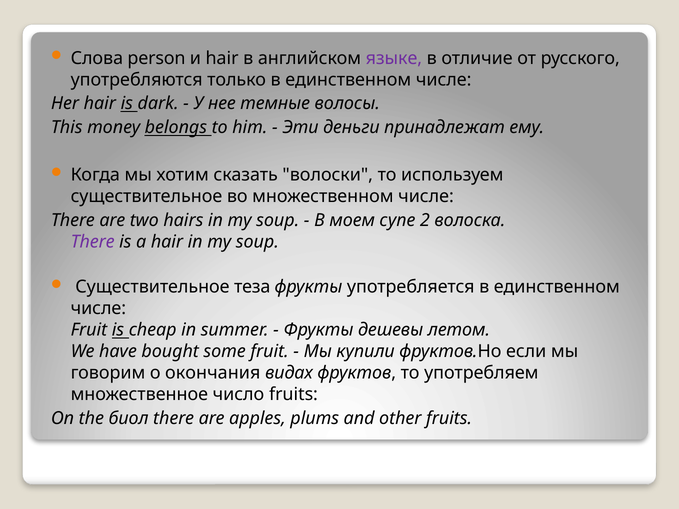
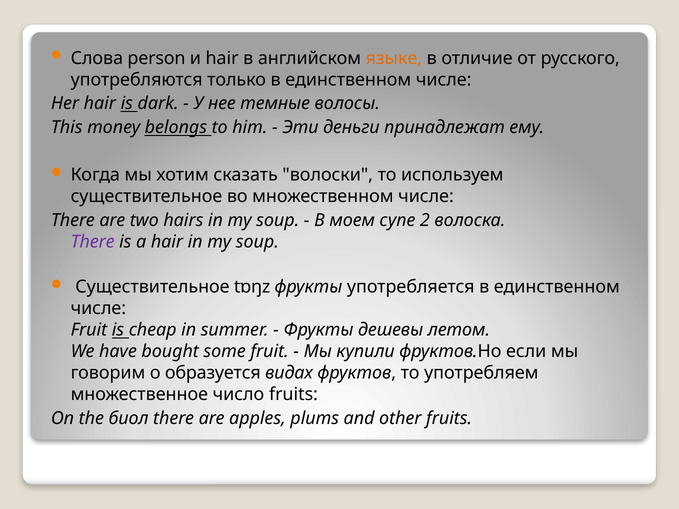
языке colour: purple -> orange (394, 58)
теза: теза -> tɒŋz (252, 287)
окончания: окончания -> образуется (213, 373)
